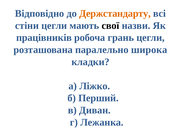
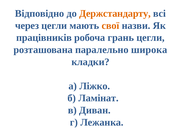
стіни: стіни -> через (27, 26)
свої colour: black -> orange (110, 26)
Перший: Перший -> Ламінат (98, 98)
